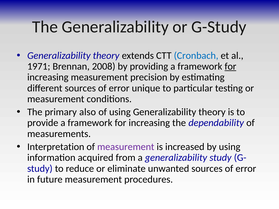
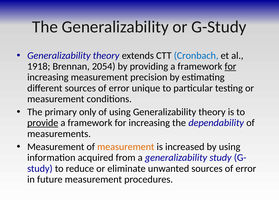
1971: 1971 -> 1918 (39, 66)
2008: 2008 -> 2054 (104, 66)
also: also -> only (88, 112)
provide underline: none -> present (43, 123)
Interpretation: Interpretation -> Measurement (56, 147)
measurement colour: purple -> orange (126, 147)
